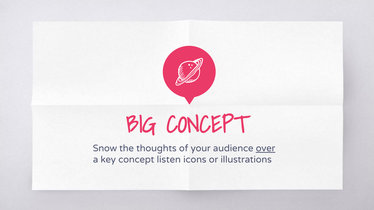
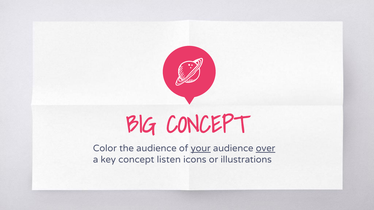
Snow: Snow -> Color (105, 149)
the thoughts: thoughts -> audience (156, 149)
your underline: none -> present (201, 149)
